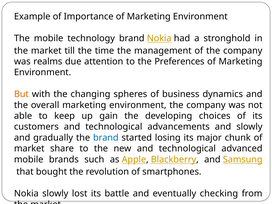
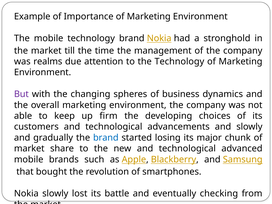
the Preferences: Preferences -> Technology (179, 61)
But colour: orange -> purple (21, 94)
gain: gain -> firm (109, 116)
